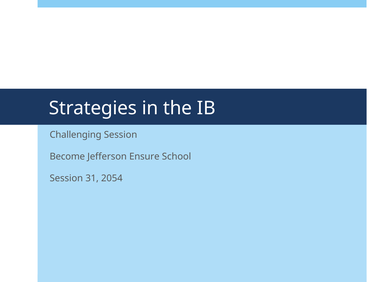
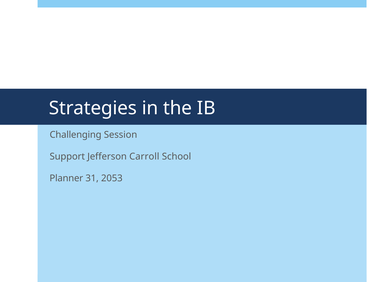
Become: Become -> Support (67, 157)
Ensure: Ensure -> Carroll (144, 157)
Session: Session -> Planner (66, 178)
2054: 2054 -> 2053 (112, 178)
